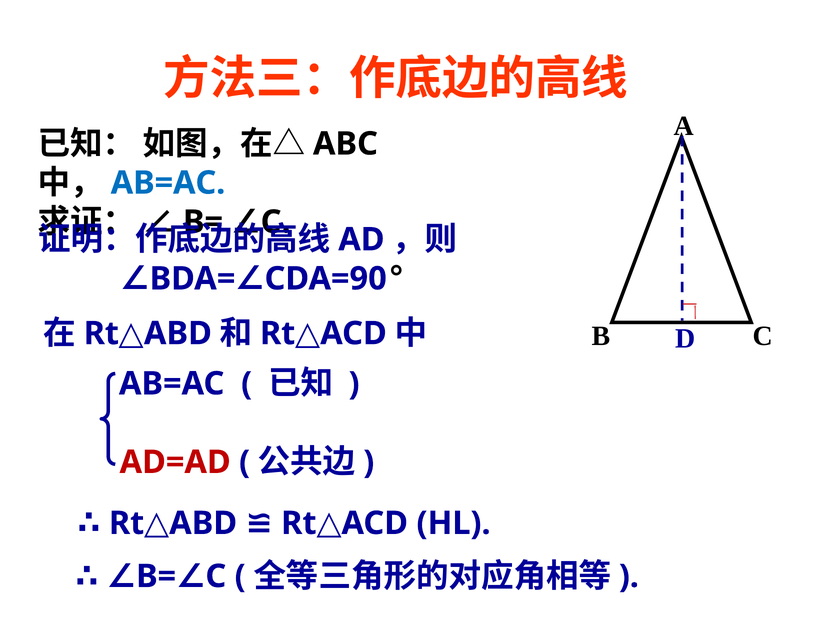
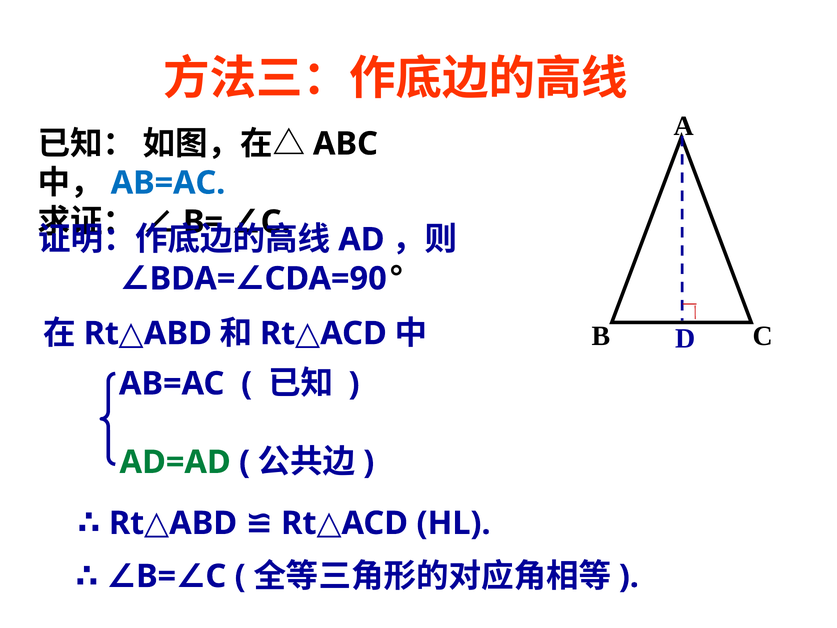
AD=AD colour: red -> green (175, 462)
